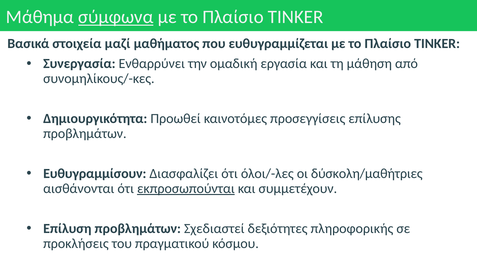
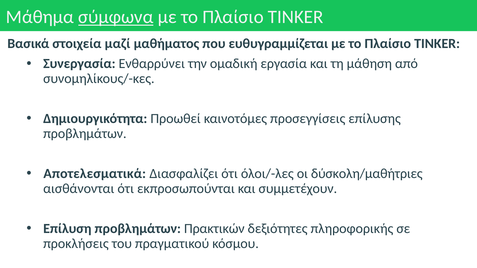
Ευθυγραμμίσουν: Ευθυγραμμίσουν -> Αποτελεσματικά (95, 174)
εκπροσωπούνται underline: present -> none (186, 189)
Σχεδιαστεί: Σχεδιαστεί -> Πρακτικών (214, 229)
